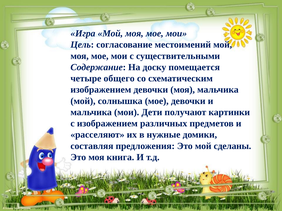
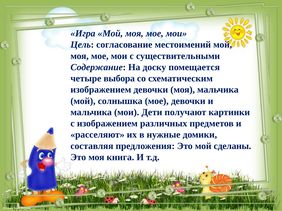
общего: общего -> выбора (119, 79)
